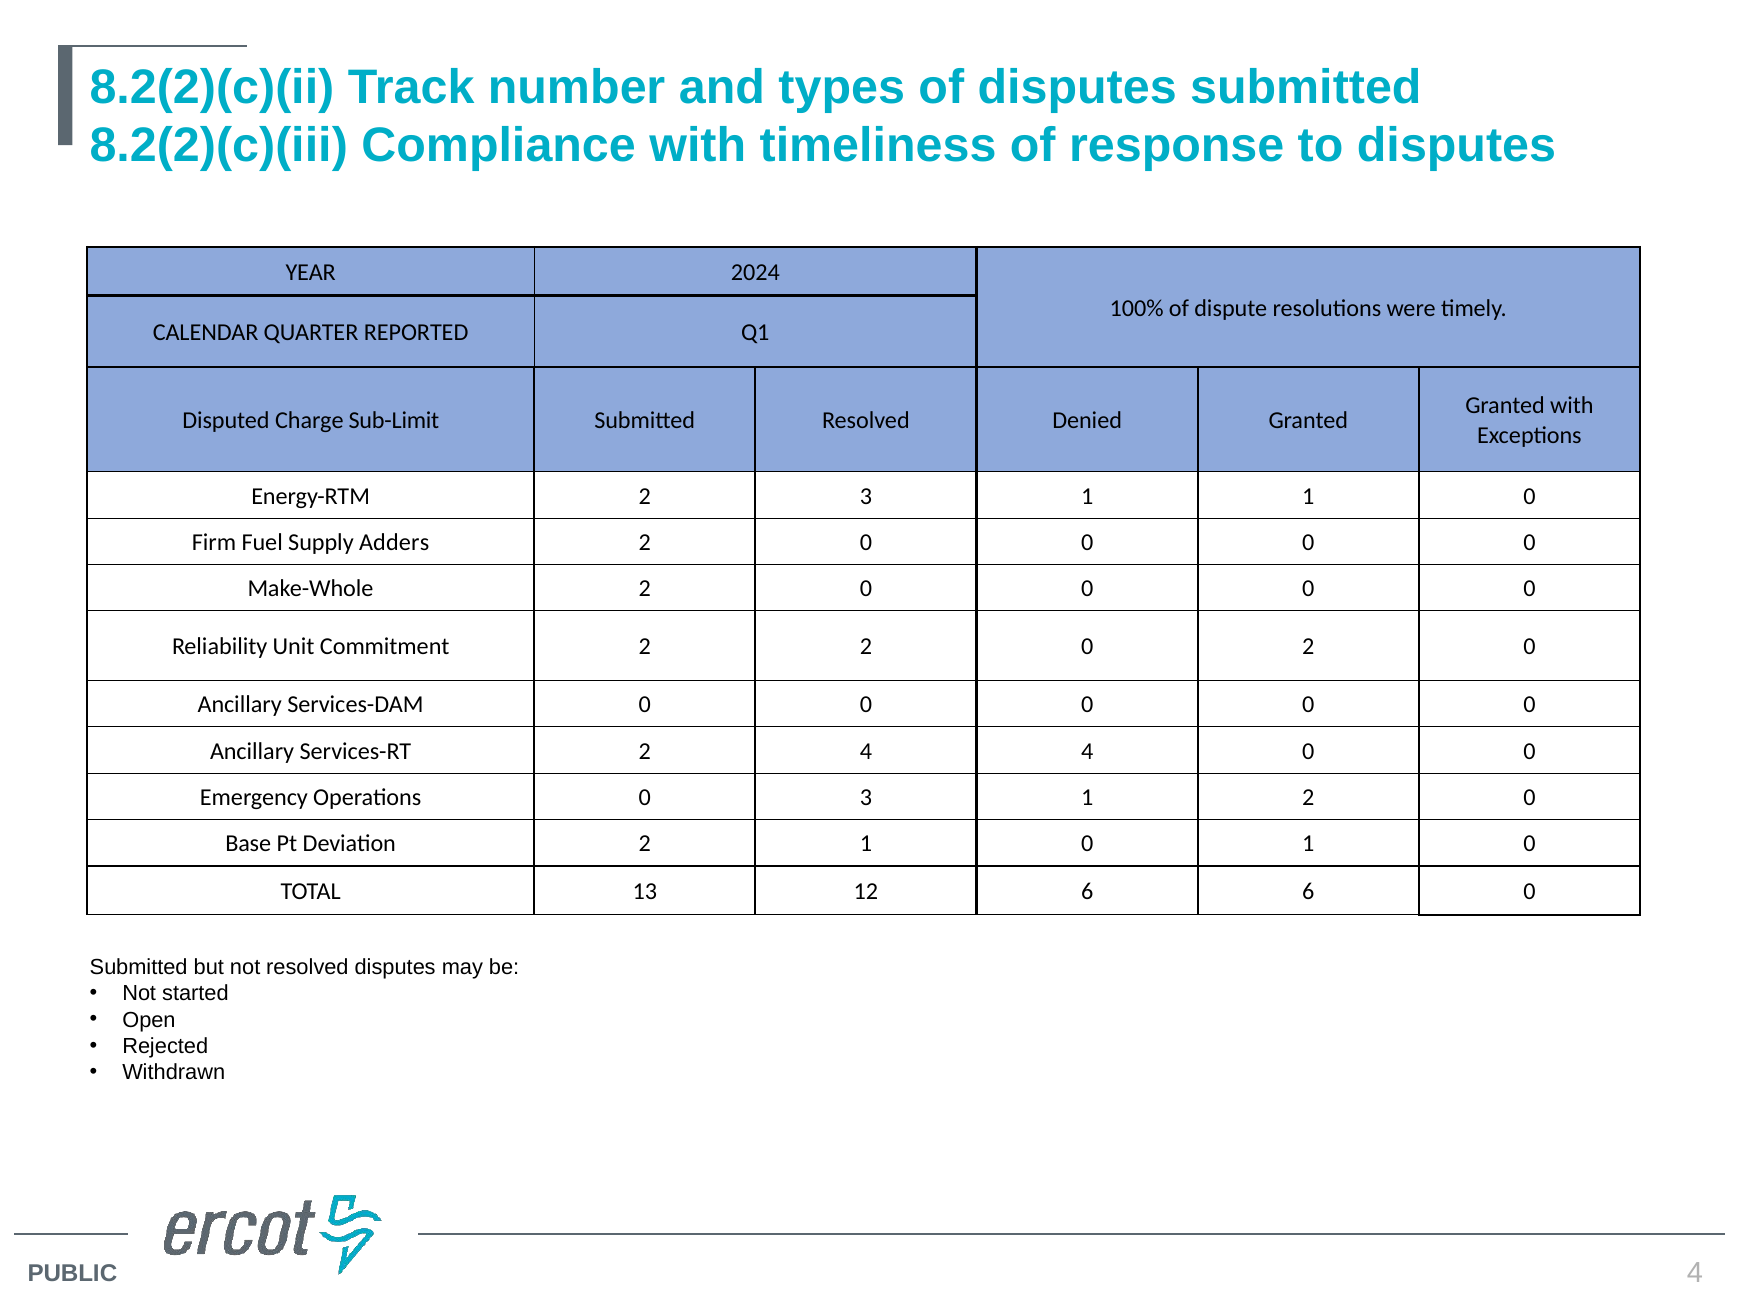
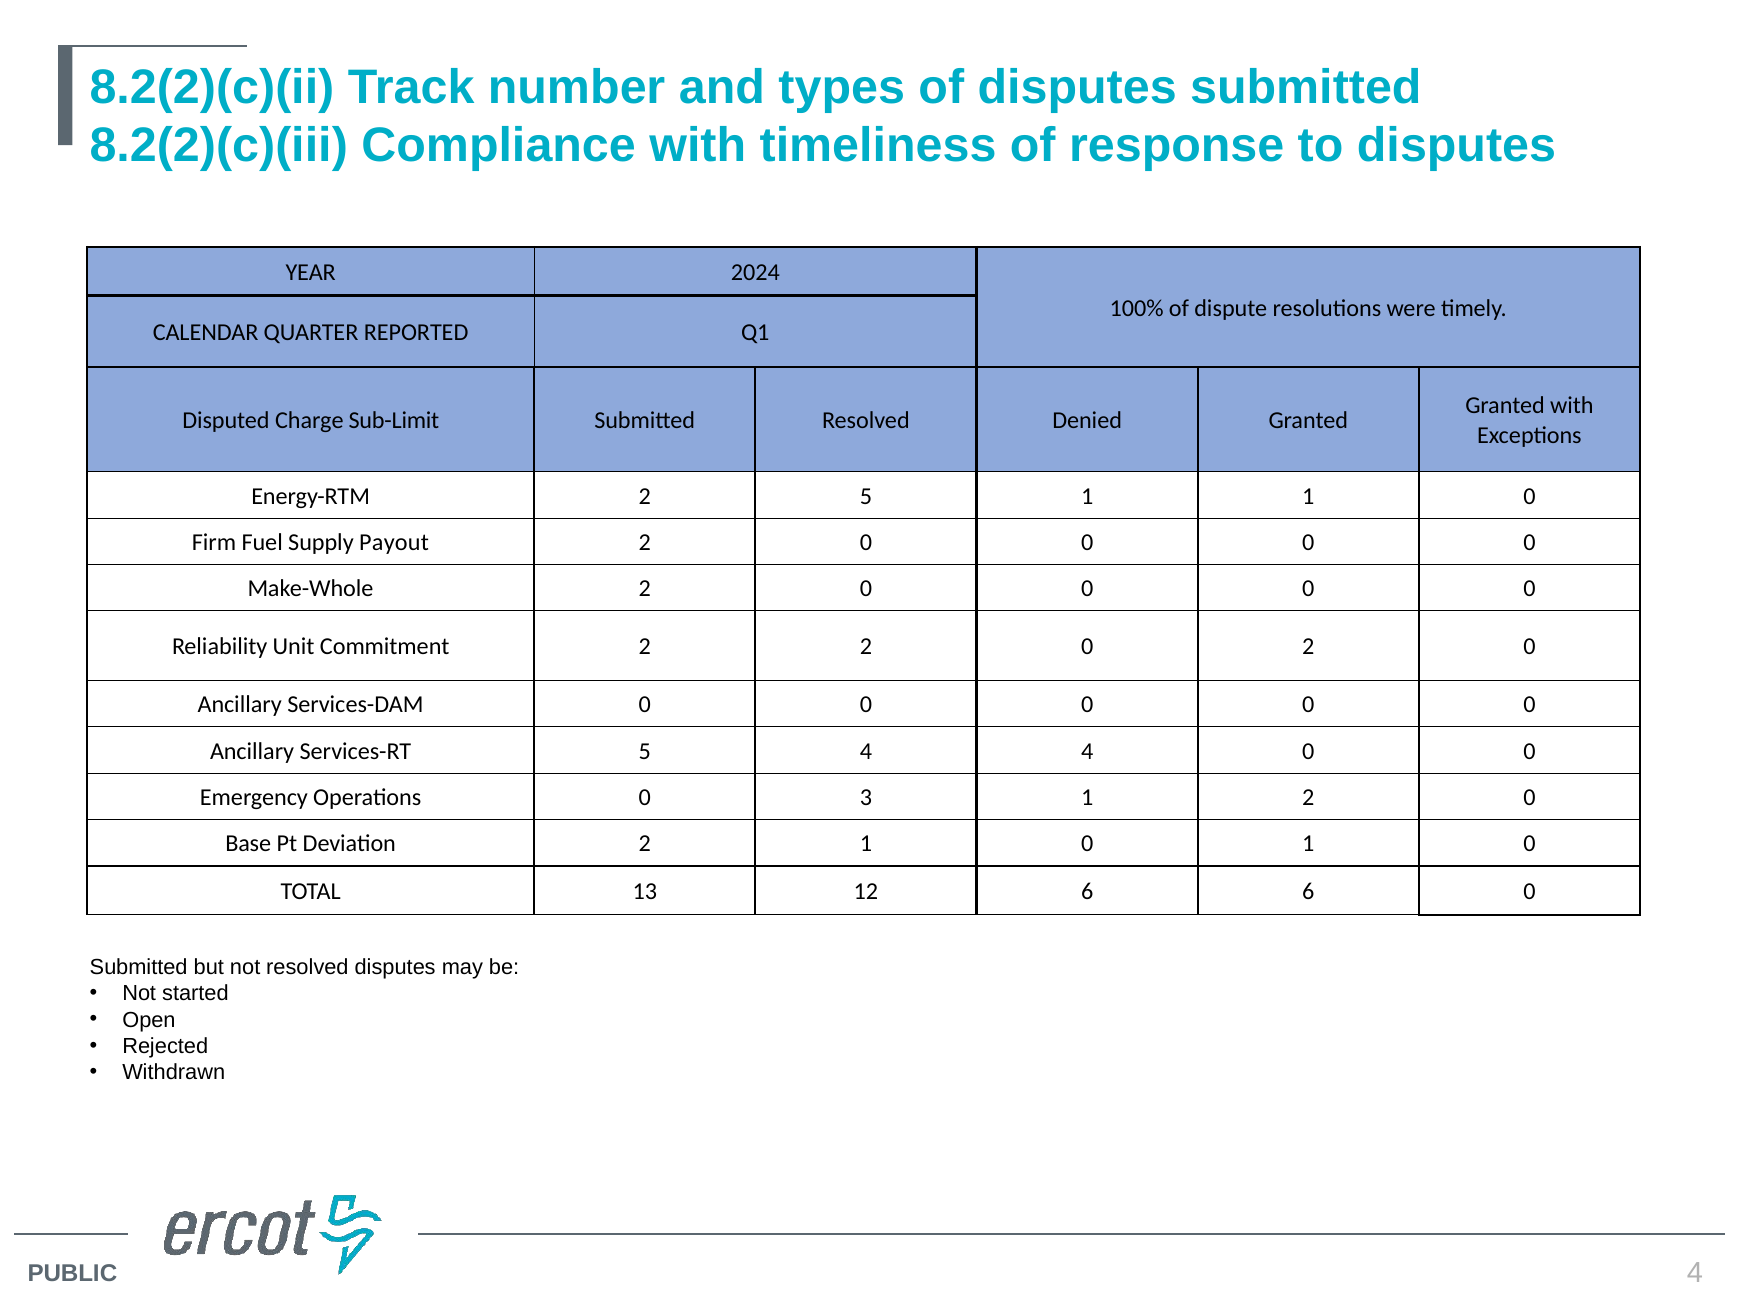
2 3: 3 -> 5 (866, 496)
Adders: Adders -> Payout (394, 542)
Services-RT 2: 2 -> 5 (645, 751)
